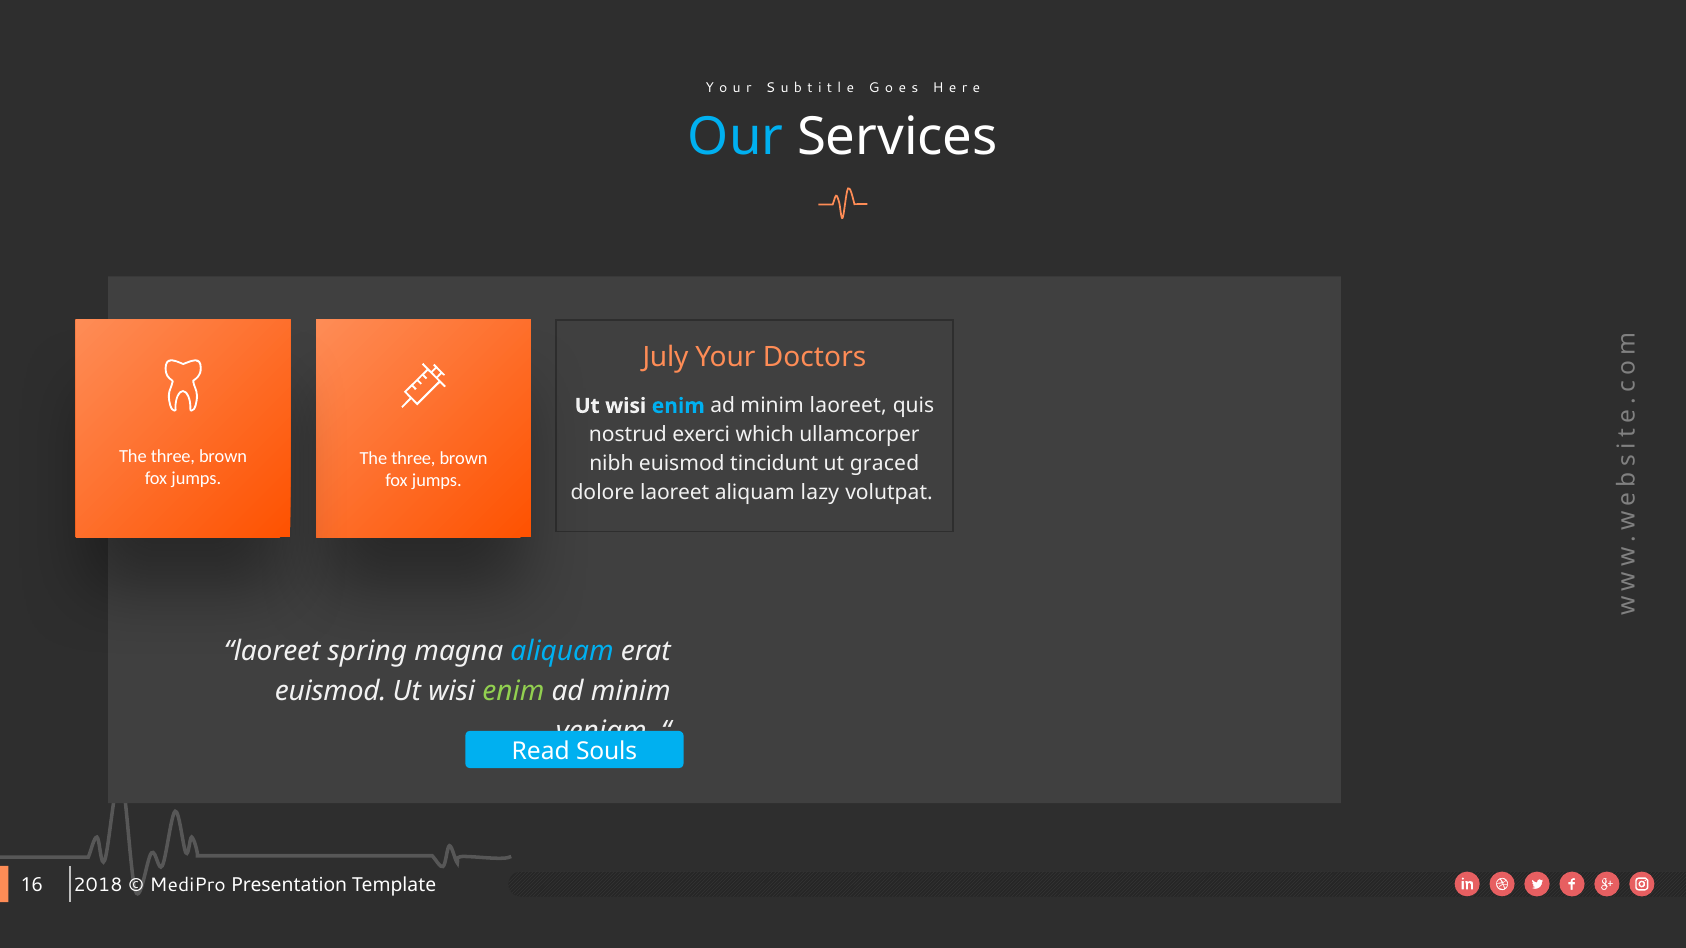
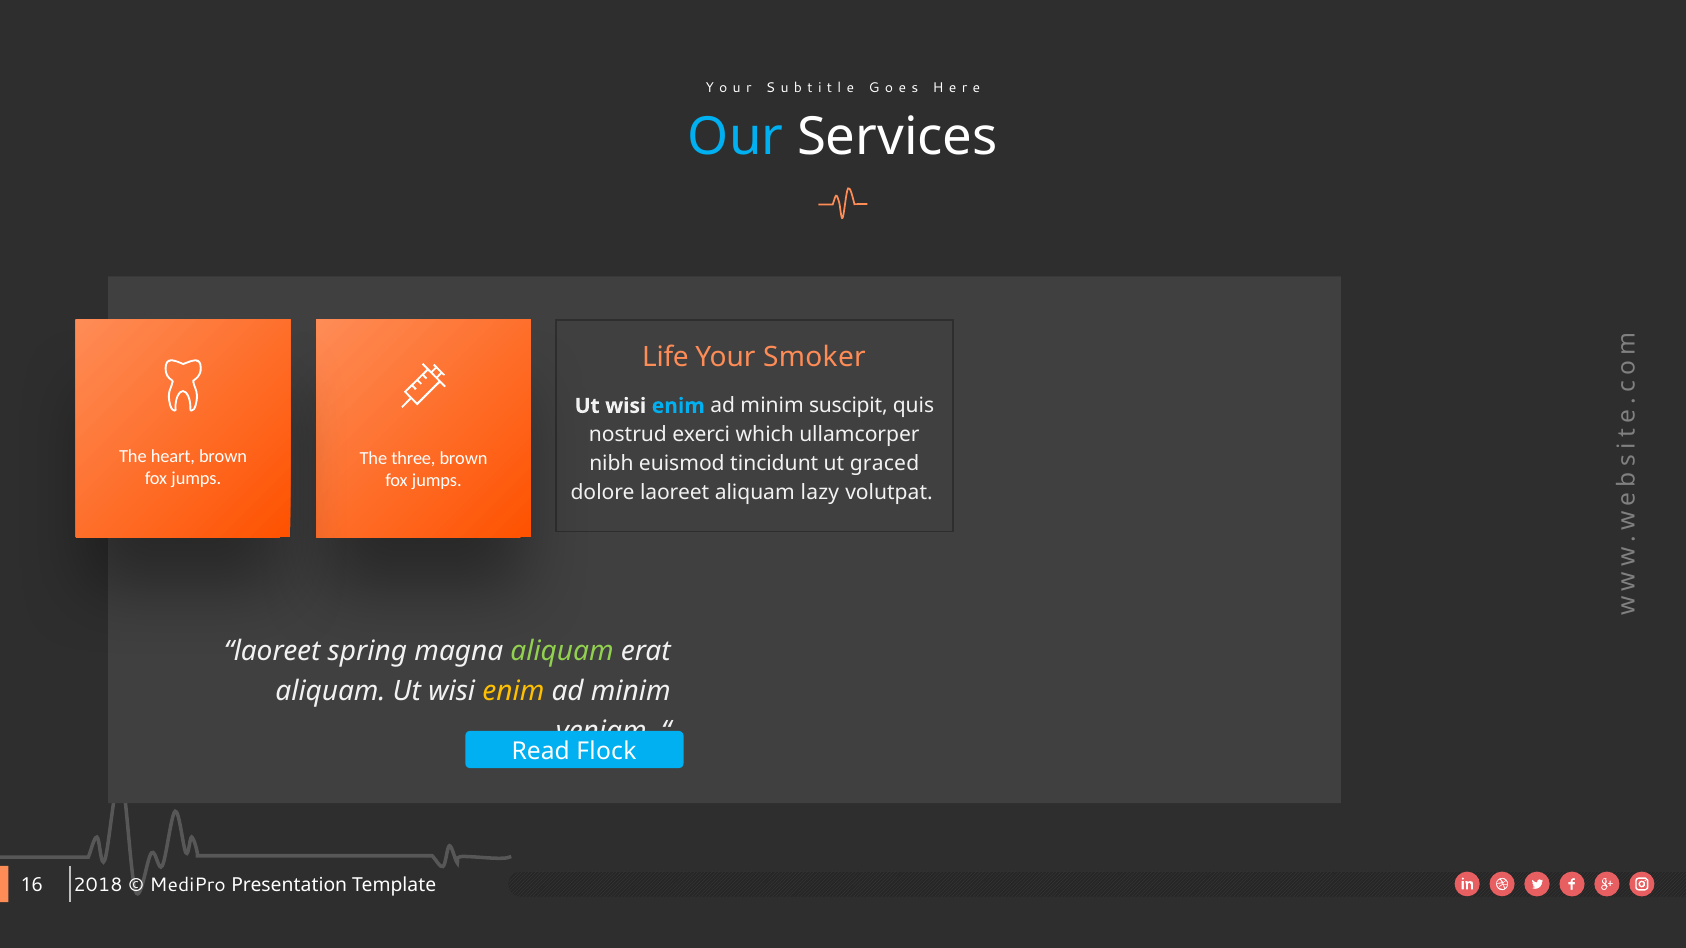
July: July -> Life (665, 357)
Doctors: Doctors -> Smoker (814, 357)
minim laoreet: laoreet -> suscipit (848, 406)
three: three -> heart (173, 456)
aliquam colour: light blue -> light green (562, 651)
euismod: euismod -> aliquam (331, 691)
enim colour: light green -> yellow (513, 691)
Souls: Souls -> Flock (606, 751)
